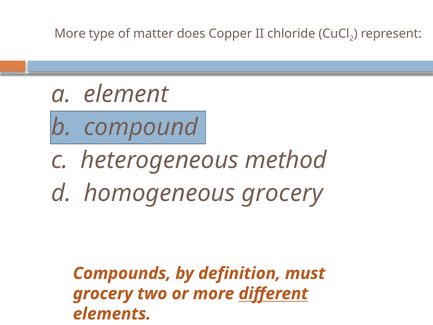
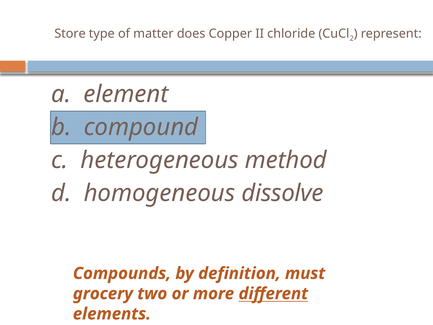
More: More -> Store (70, 34)
homogeneous grocery: grocery -> dissolve (283, 193)
